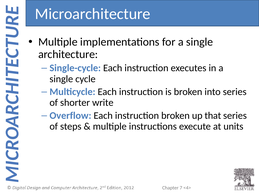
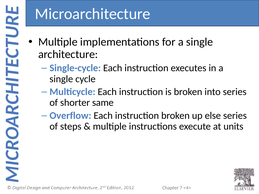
write: write -> same (103, 103)
that: that -> else (213, 116)
